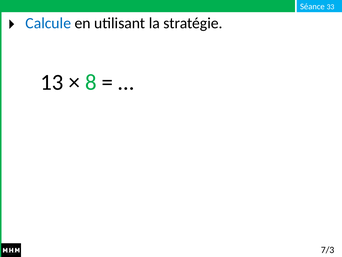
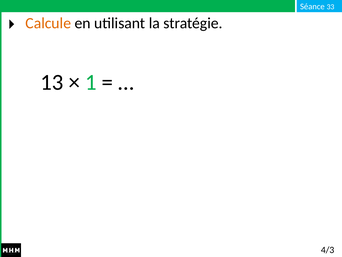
Calcule colour: blue -> orange (48, 23)
8: 8 -> 1 (91, 82)
7/3: 7/3 -> 4/3 (328, 250)
